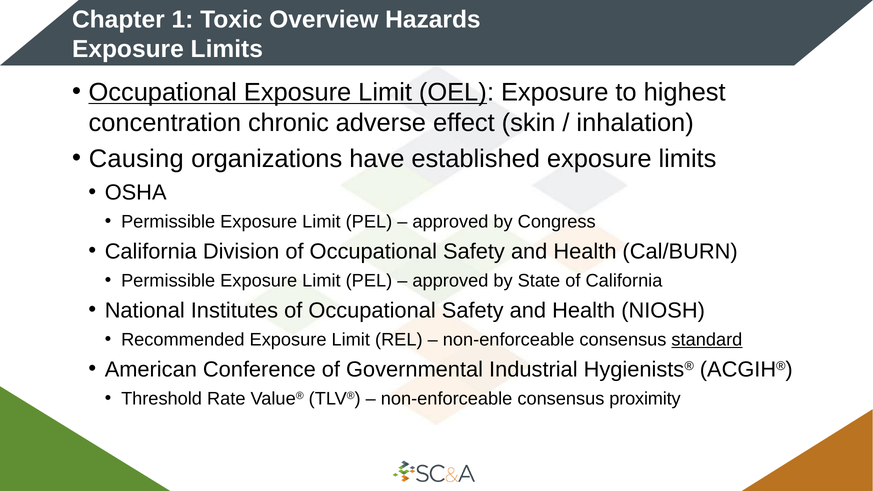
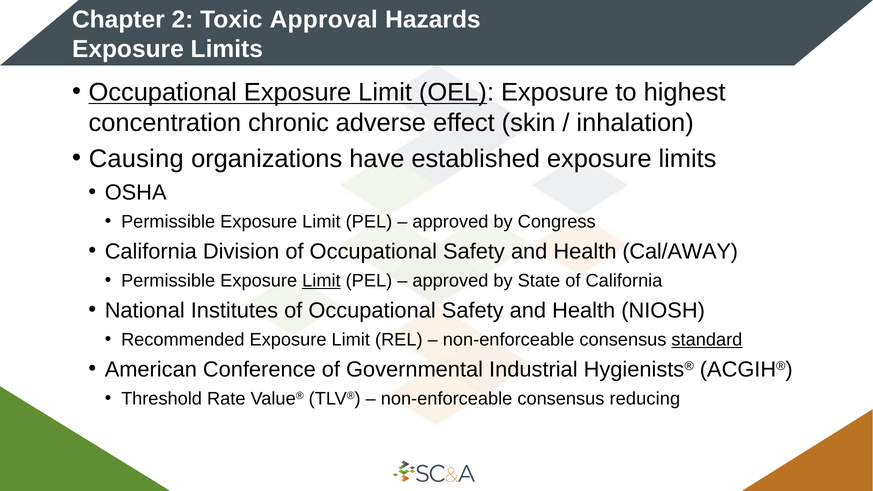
1: 1 -> 2 (182, 20)
Overview: Overview -> Approval (324, 20)
Cal/BURN: Cal/BURN -> Cal/AWAY (680, 252)
Limit underline: none -> present (321, 281)
proximity: proximity -> reducing (645, 399)
